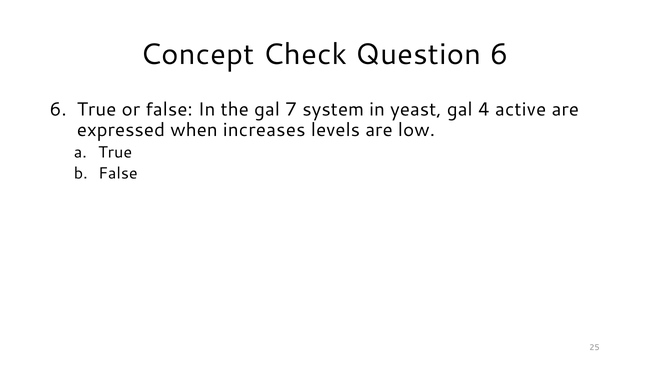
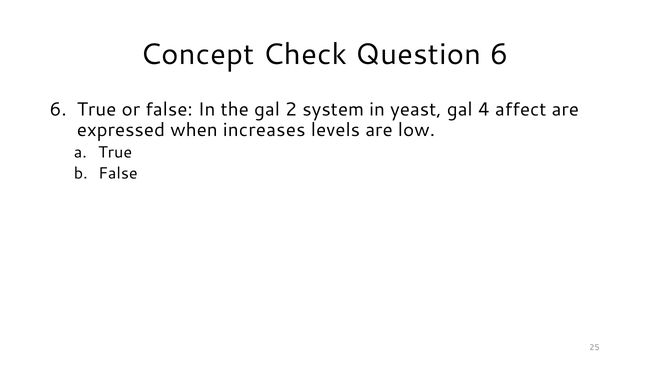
7: 7 -> 2 (291, 110)
active: active -> affect (521, 110)
